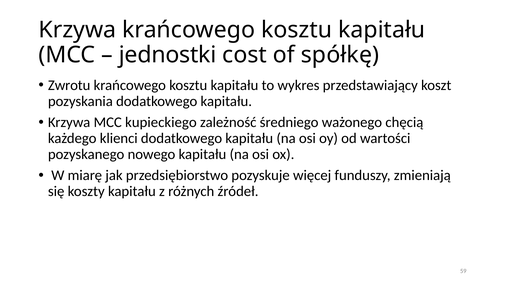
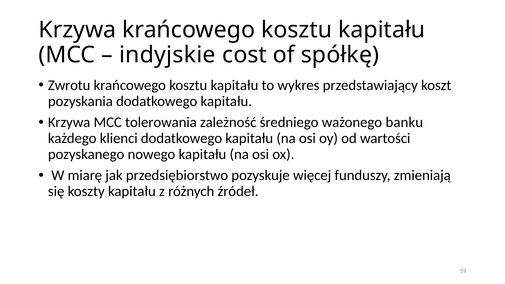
jednostki: jednostki -> indyjskie (167, 55)
kupieckiego: kupieckiego -> tolerowania (161, 122)
chęcią: chęcią -> banku (404, 122)
